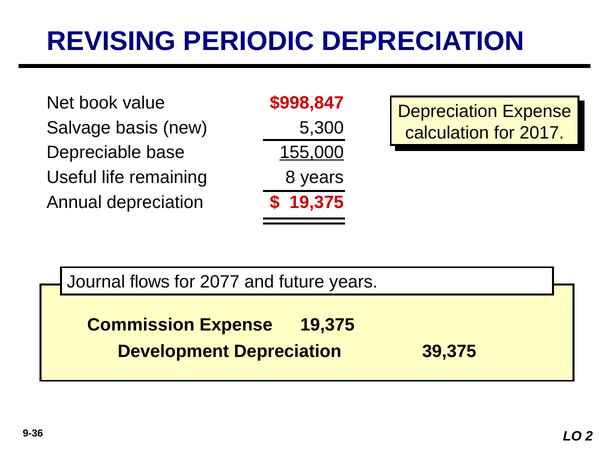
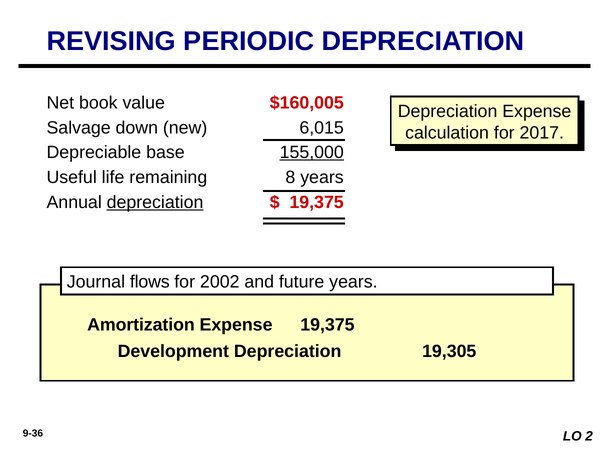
$998,847: $998,847 -> $160,005 (307, 103)
basis: basis -> down (137, 128)
5,300: 5,300 -> 6,015 (322, 128)
depreciation underline: none -> present (155, 202)
2077: 2077 -> 2002 (220, 282)
Commission: Commission -> Amortization (141, 324)
39,375: 39,375 -> 19,305 (449, 351)
